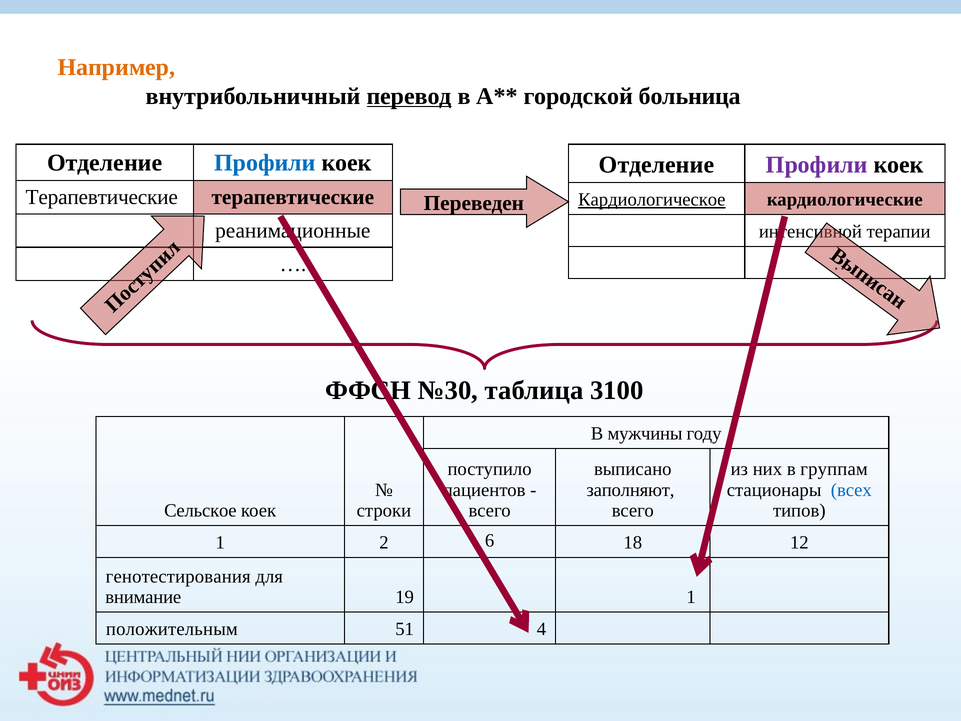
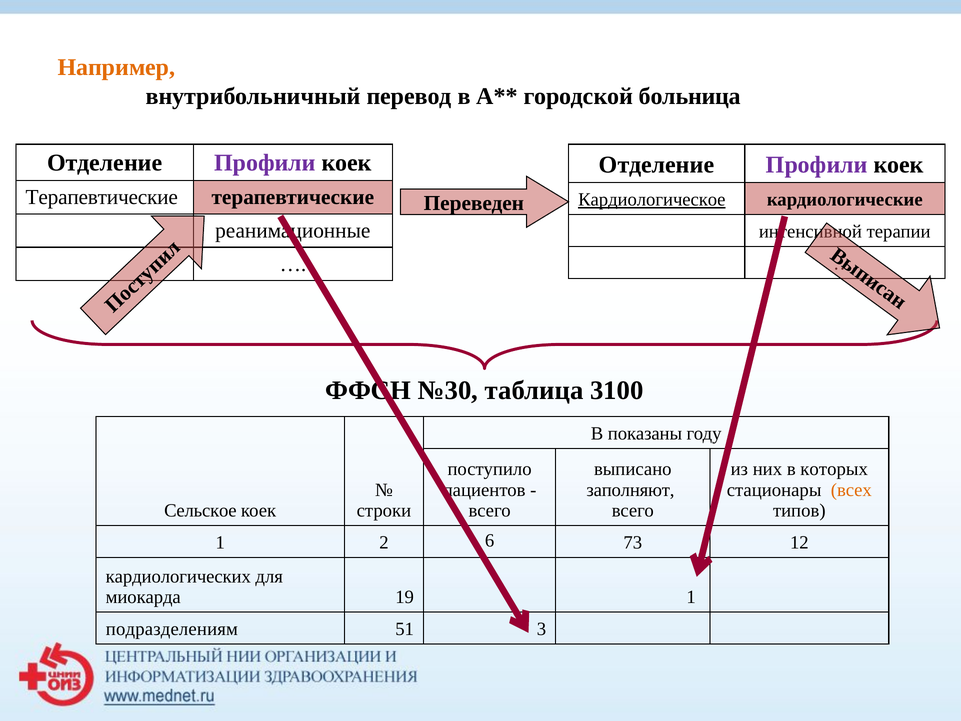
перевод underline: present -> none (409, 96)
Профили colour: blue -> purple (265, 163)
мужчины: мужчины -> показаны (645, 434)
группам: группам -> которых (834, 469)
всех colour: blue -> orange (851, 490)
18: 18 -> 73 (633, 542)
генотестирования: генотестирования -> кардиологических (178, 576)
внимание: внимание -> миокарда (143, 597)
положительным: положительным -> подразделениям (172, 629)
4: 4 -> 3 (541, 629)
